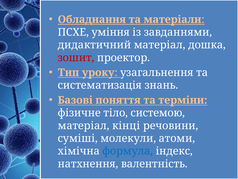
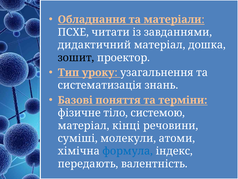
уміння: уміння -> читати (111, 32)
зошит colour: red -> black (76, 58)
натхнення: натхнення -> передають (88, 163)
